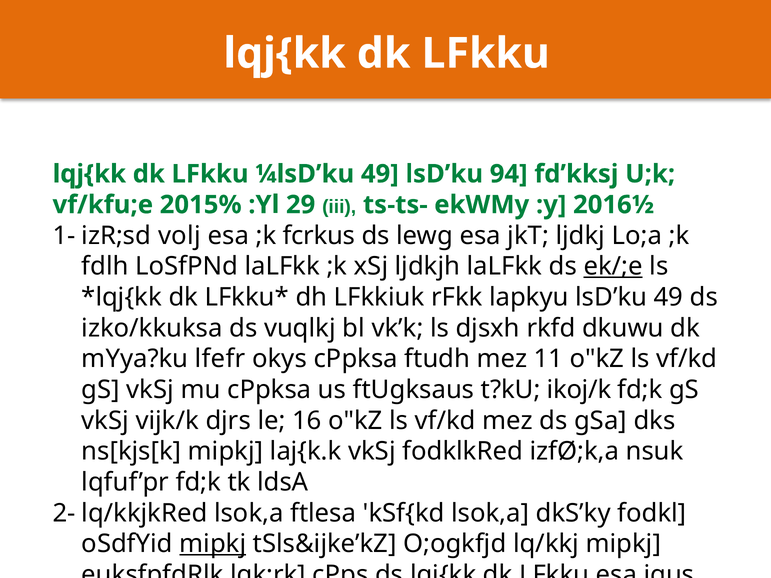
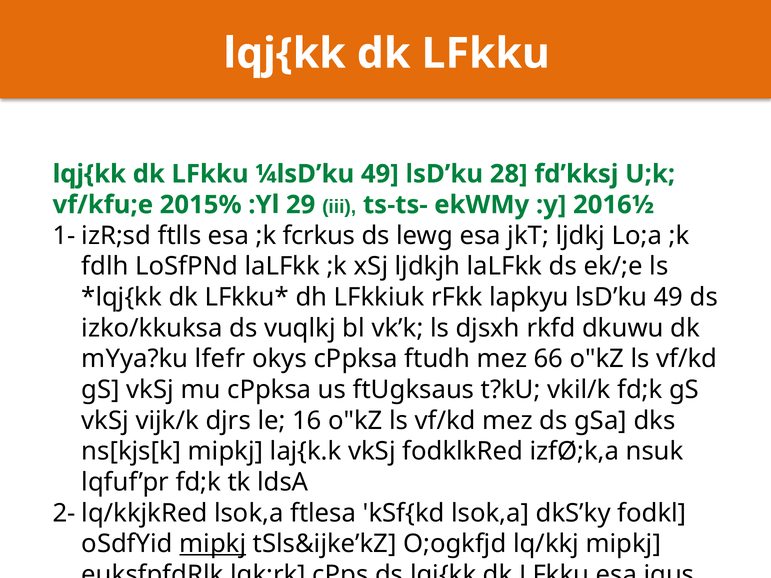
94: 94 -> 28 (509, 174)
volj: volj -> ftlls (180, 236)
ek/;e underline: present -> none (613, 267)
11: 11 -> 66 (548, 359)
ikoj/k: ikoj/k -> vkil/k (579, 390)
